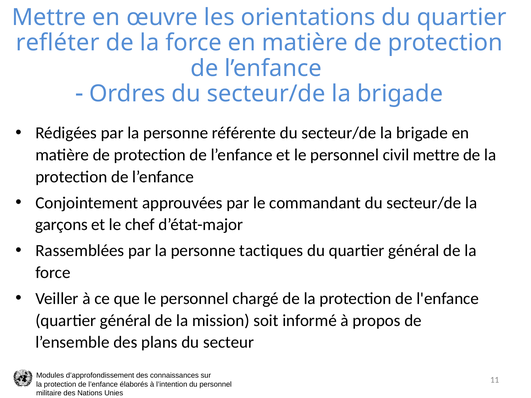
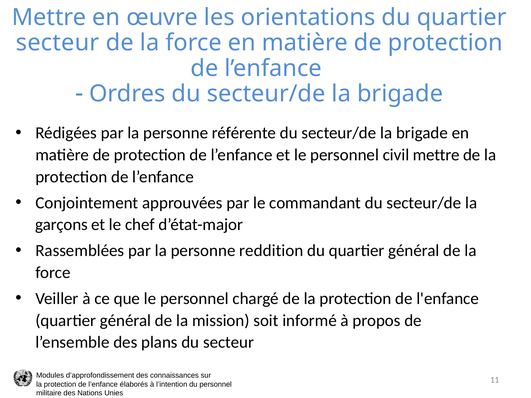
refléter: refléter -> secteur (58, 43)
tactiques: tactiques -> reddition (271, 251)
